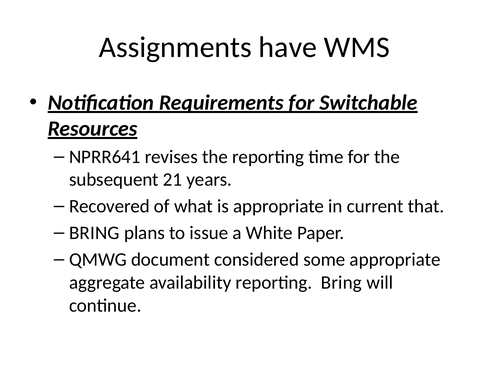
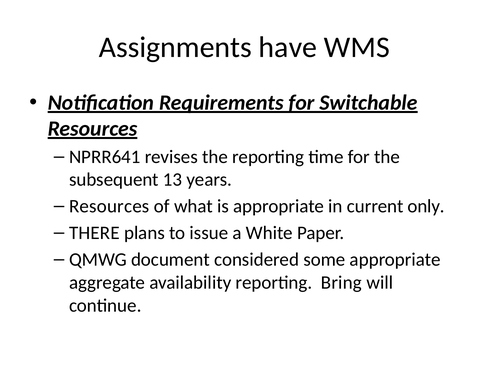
21: 21 -> 13 (173, 180)
Recovered: Recovered -> Resources (109, 206)
that: that -> only (426, 206)
BRING: BRING -> THERE (94, 233)
